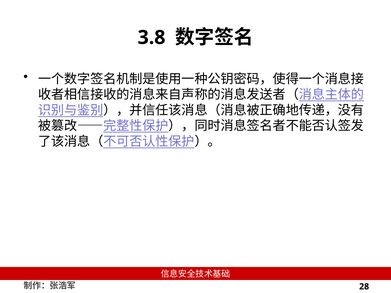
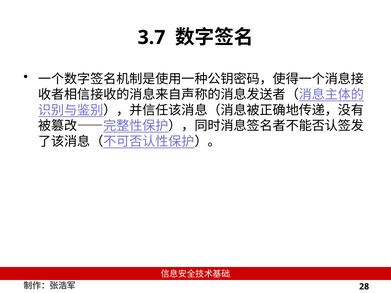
3.8: 3.8 -> 3.7 (152, 38)
